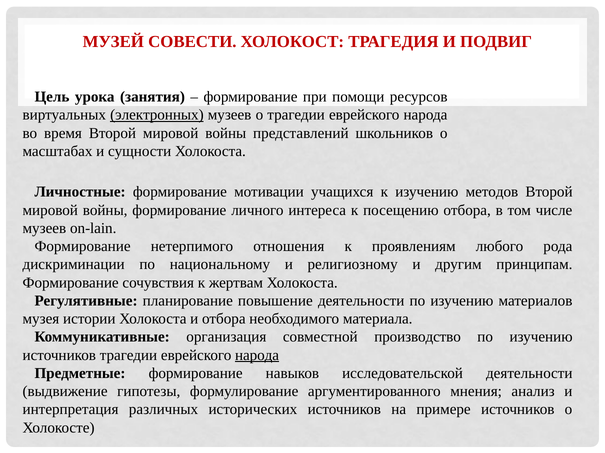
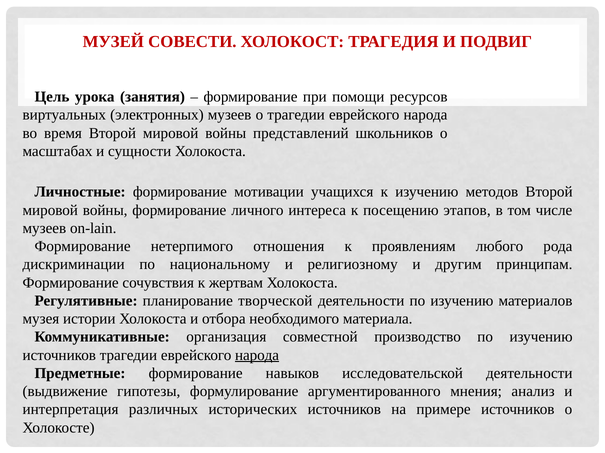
электронных underline: present -> none (157, 115)
посещению отбора: отбора -> этапов (467, 210)
повышение: повышение -> творческой (275, 301)
